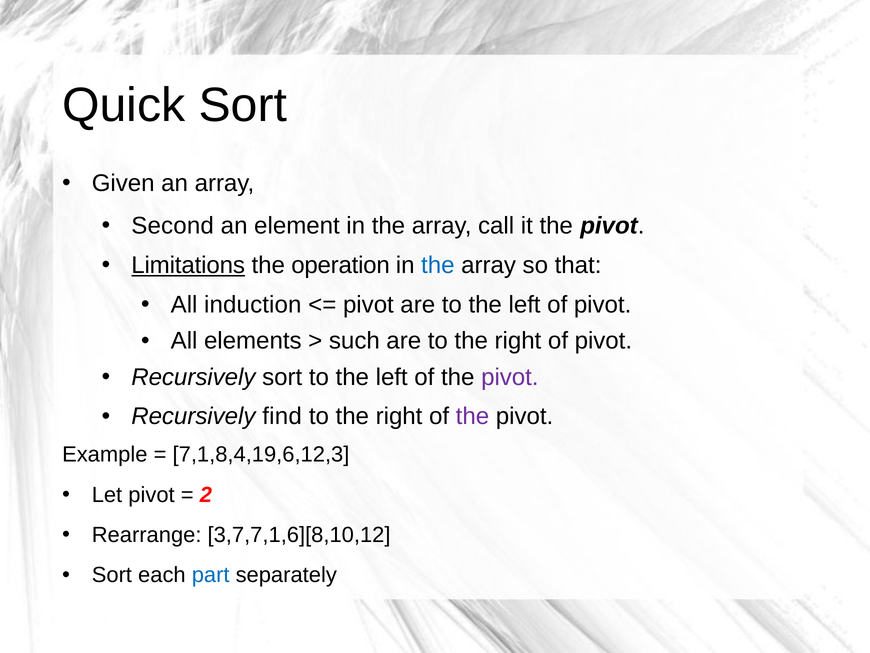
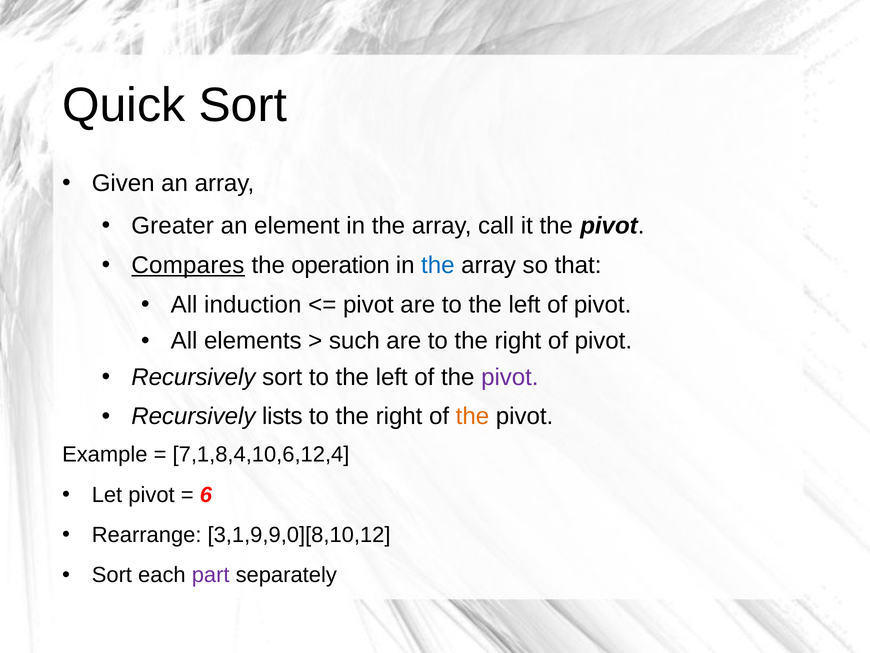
Second: Second -> Greater (173, 226)
Limitations: Limitations -> Compares (188, 265)
find: find -> lists (282, 416)
the colour: purple -> orange (472, 416)
7,1,8,4,19,6,12,3: 7,1,8,4,19,6,12,3 -> 7,1,8,4,10,6,12,4 (261, 454)
2: 2 -> 6 (206, 494)
3,7,7,1,6][8,10,12: 3,7,7,1,6][8,10,12 -> 3,1,9,9,0][8,10,12 (299, 534)
part colour: blue -> purple (211, 575)
